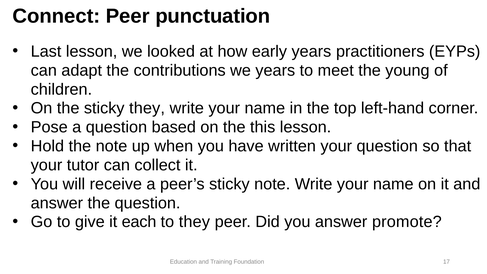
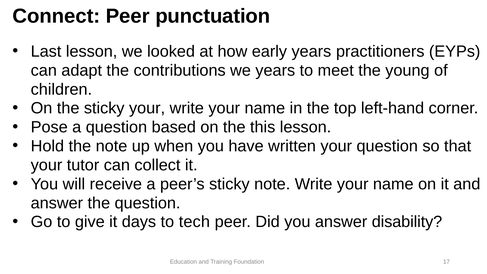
sticky they: they -> your (147, 108)
each: each -> days (139, 222)
to they: they -> tech (194, 222)
promote: promote -> disability (407, 222)
